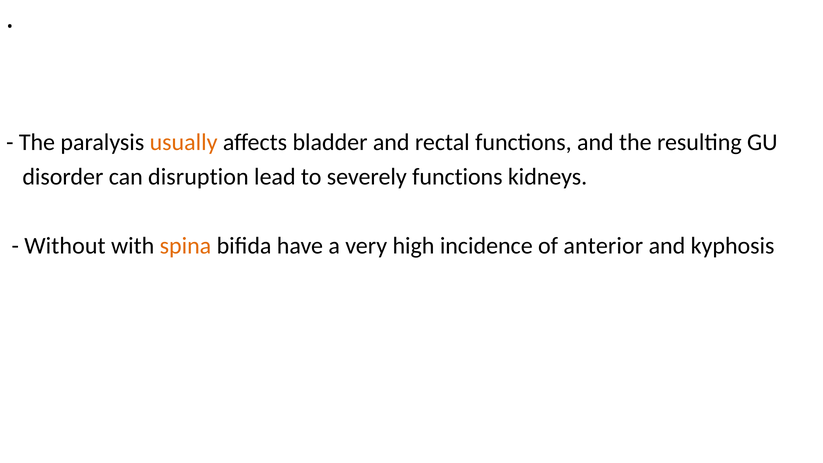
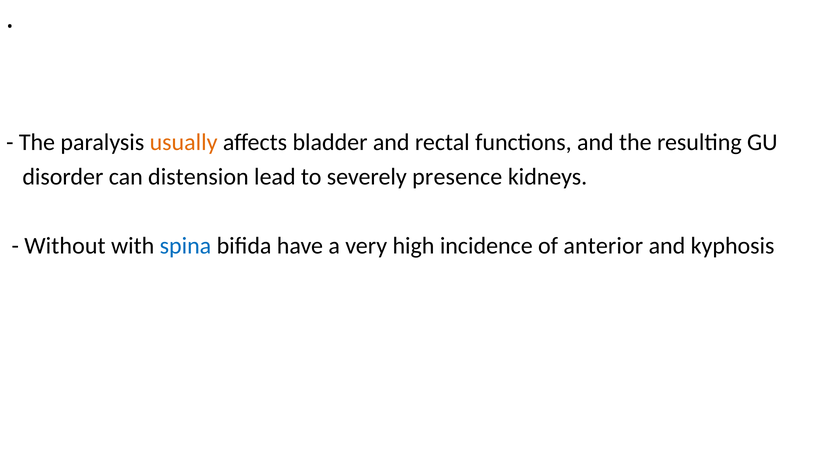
disruption: disruption -> distension (198, 177)
severely functions: functions -> presence (457, 177)
spina colour: orange -> blue (185, 246)
